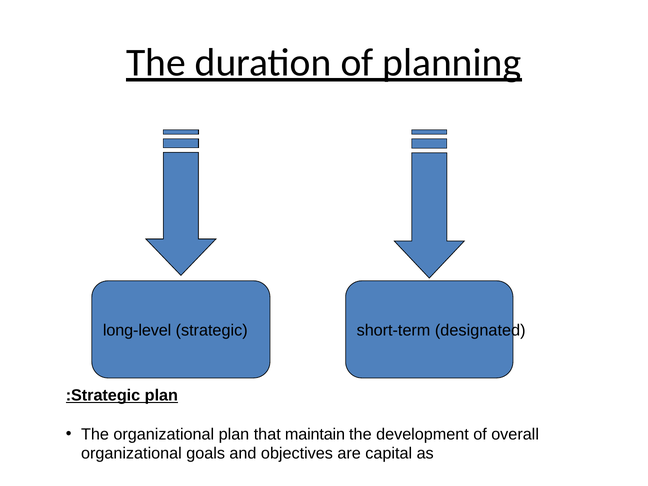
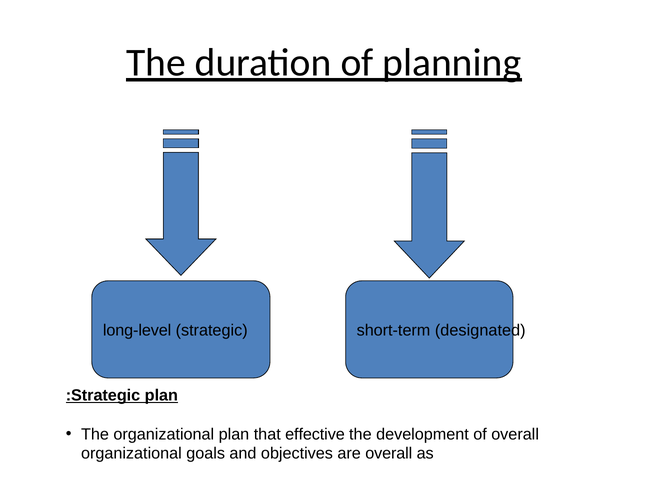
maintain: maintain -> effective (315, 434)
are capital: capital -> overall (389, 454)
